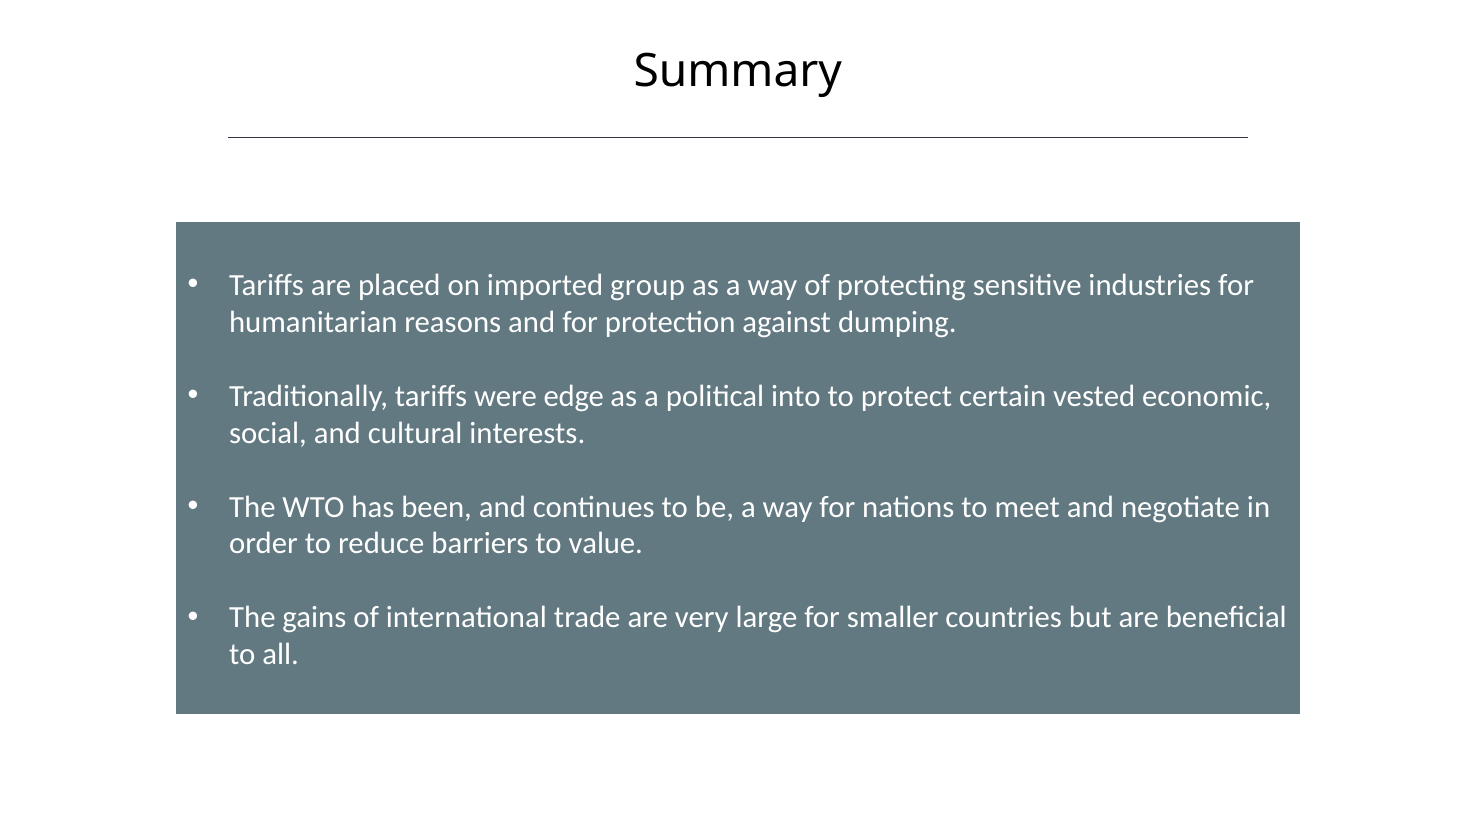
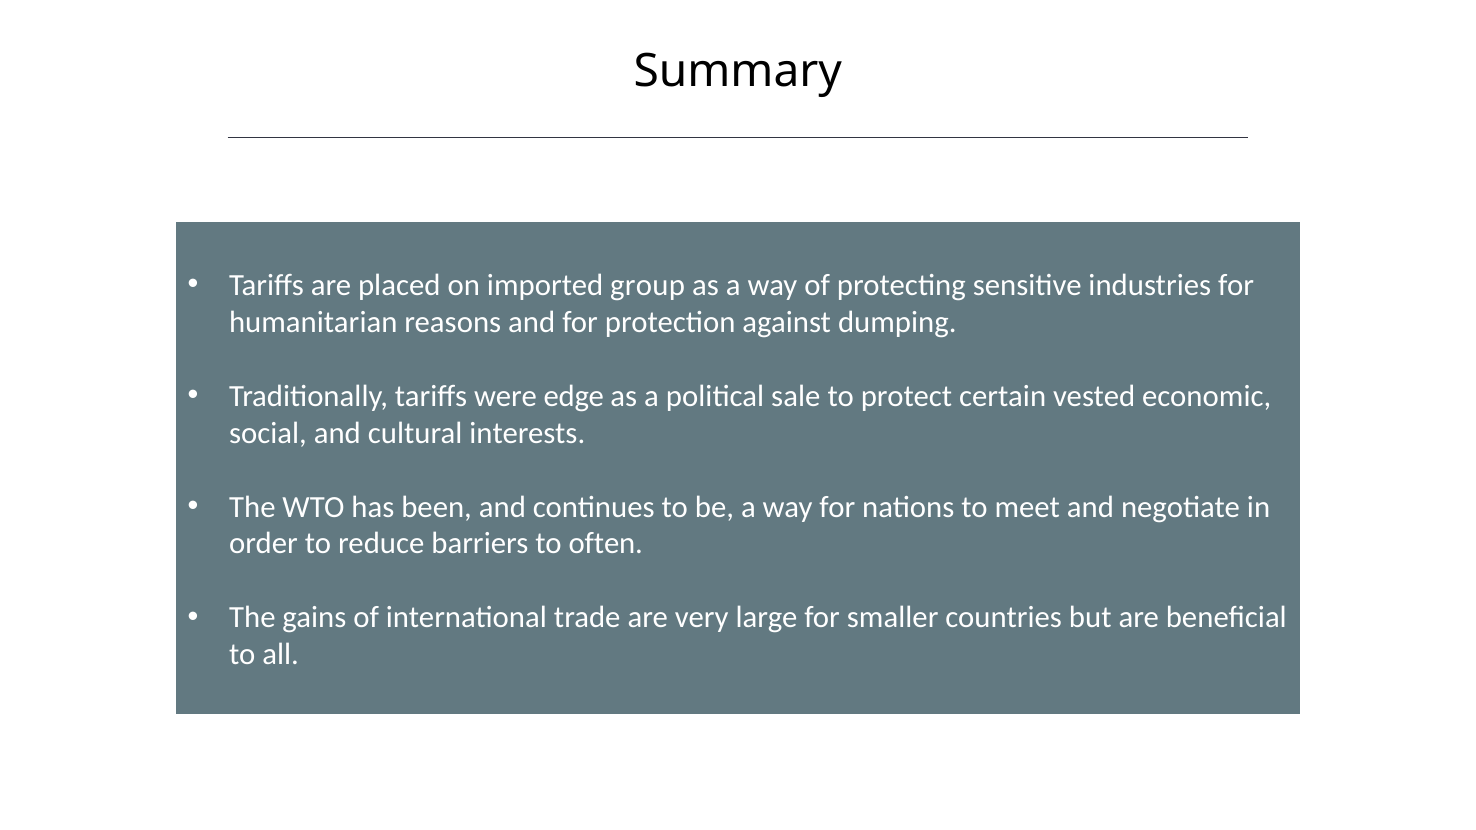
into: into -> sale (796, 396)
value: value -> often (606, 544)
